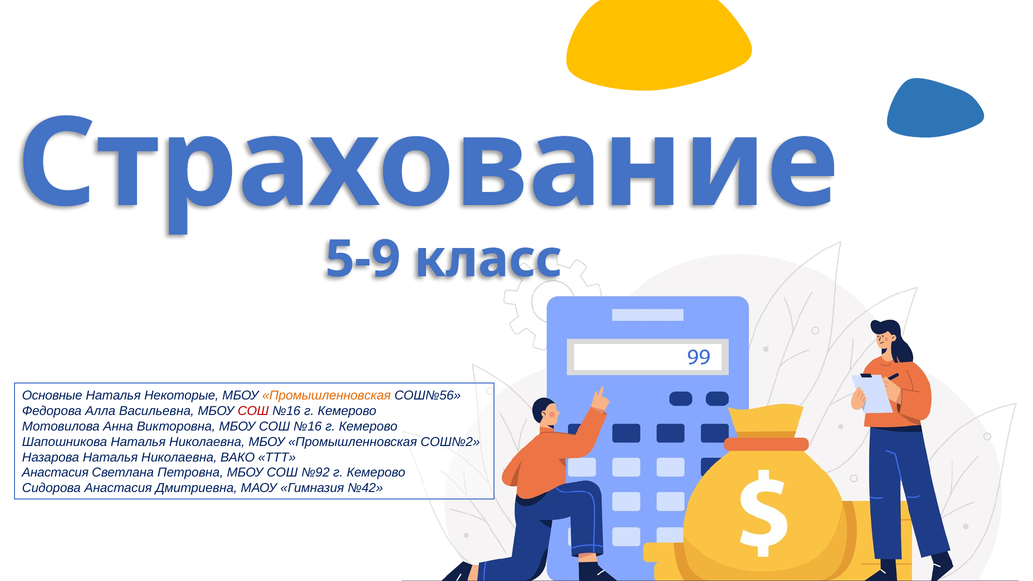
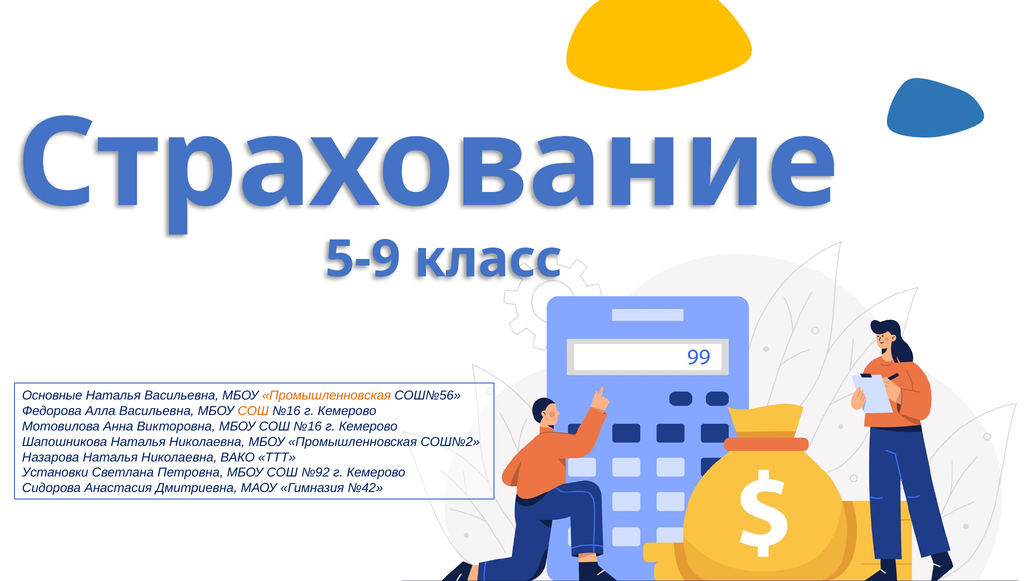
Наталья Некоторые: Некоторые -> Васильевна (182, 395)
СОШ colour: red -> orange (253, 411)
Анастасия: Анастасия -> Установки (55, 473)
